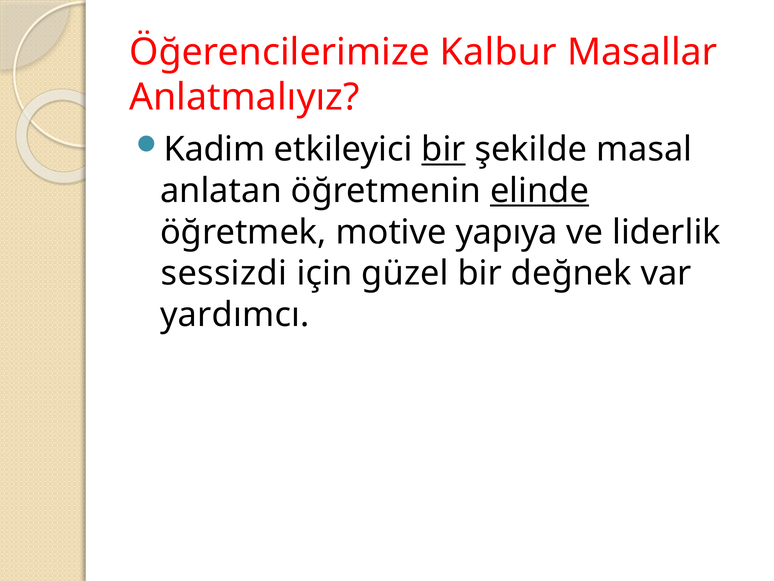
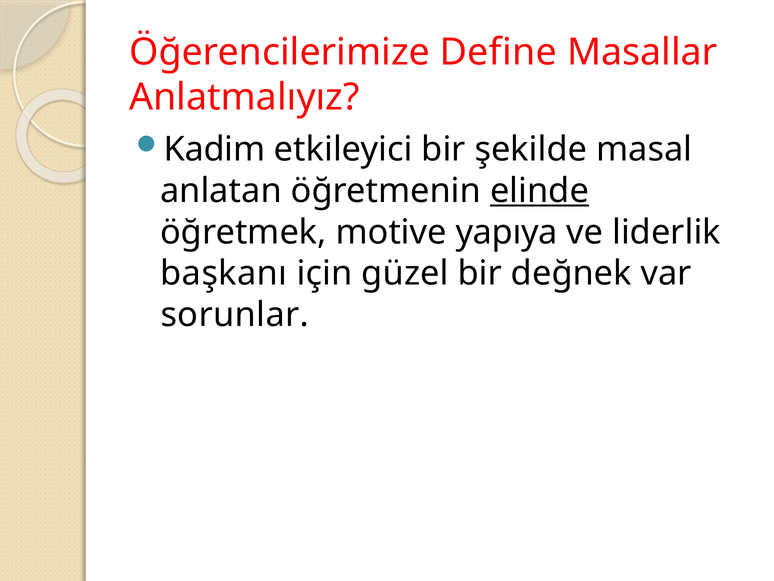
Kalbur: Kalbur -> Define (498, 52)
bir underline: present -> none (443, 149)
sessizdi: sessizdi -> başkanı (224, 273)
yardımcı: yardımcı -> sorunlar (235, 315)
